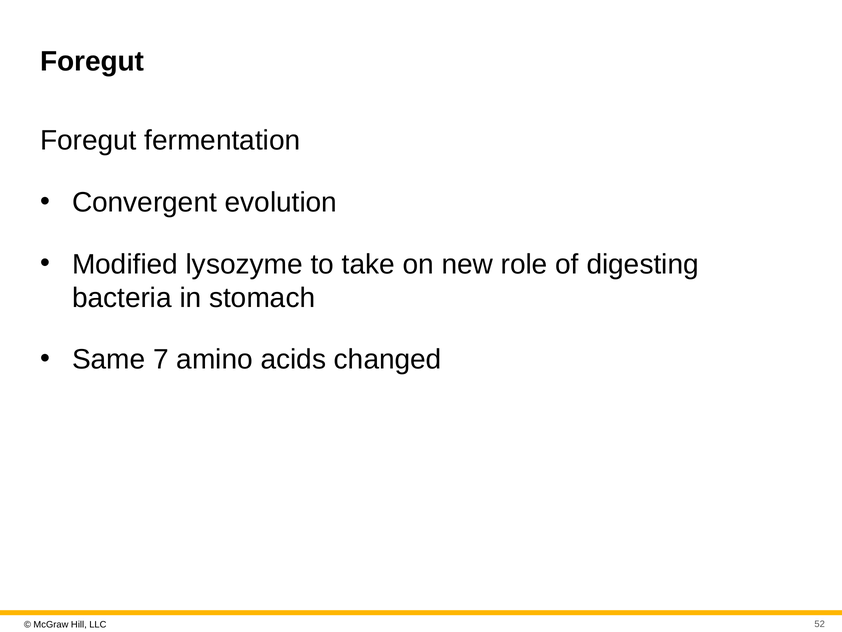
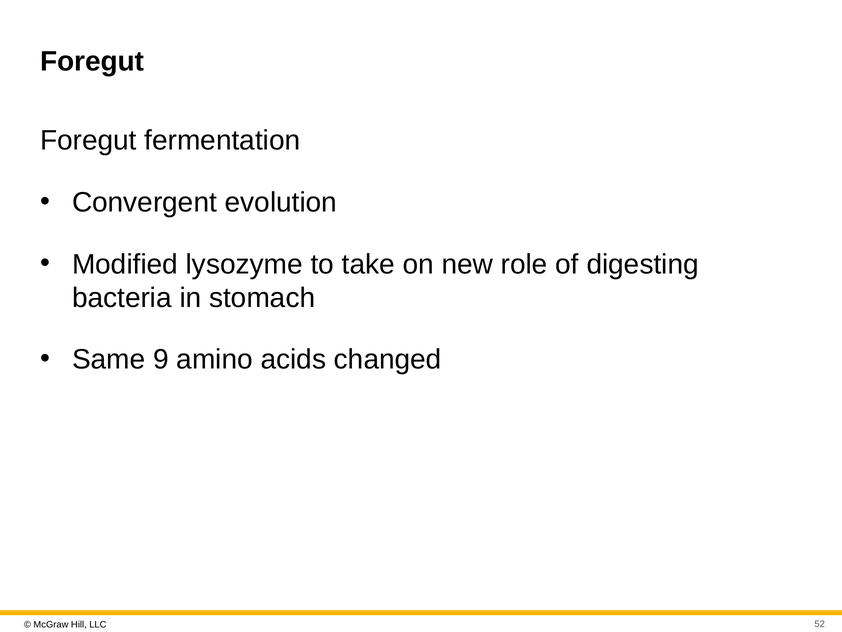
7: 7 -> 9 (161, 359)
